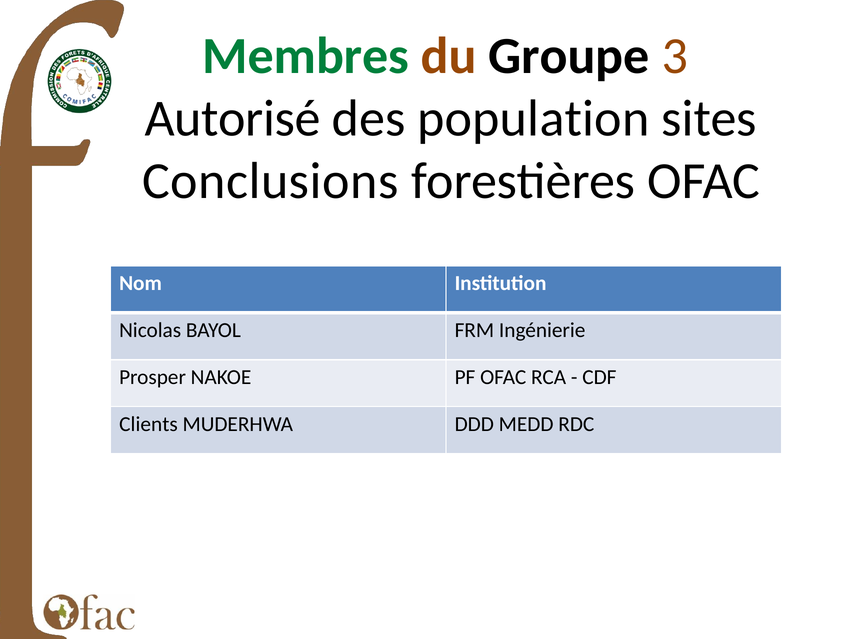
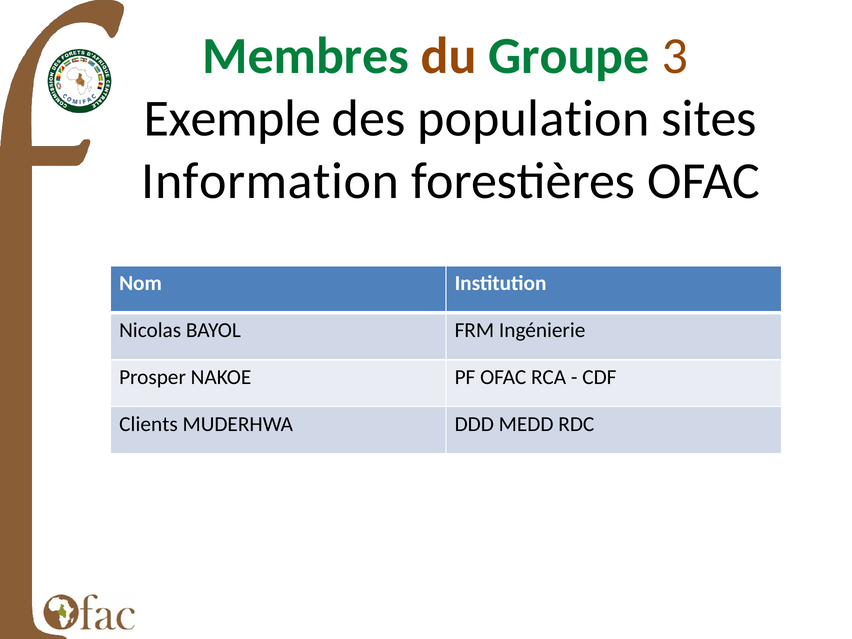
Groupe colour: black -> green (569, 56)
Autorisé: Autorisé -> Exemple (233, 119)
Conclusions: Conclusions -> Information (270, 181)
